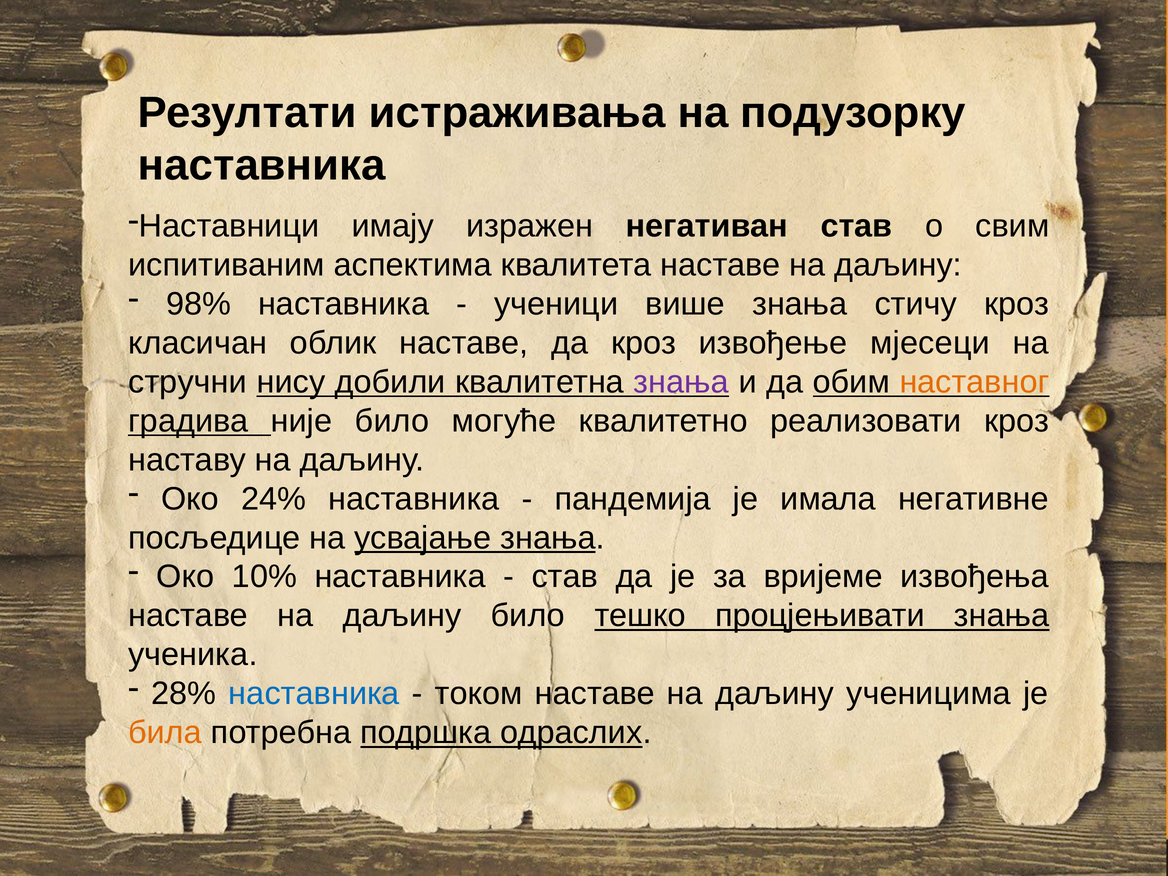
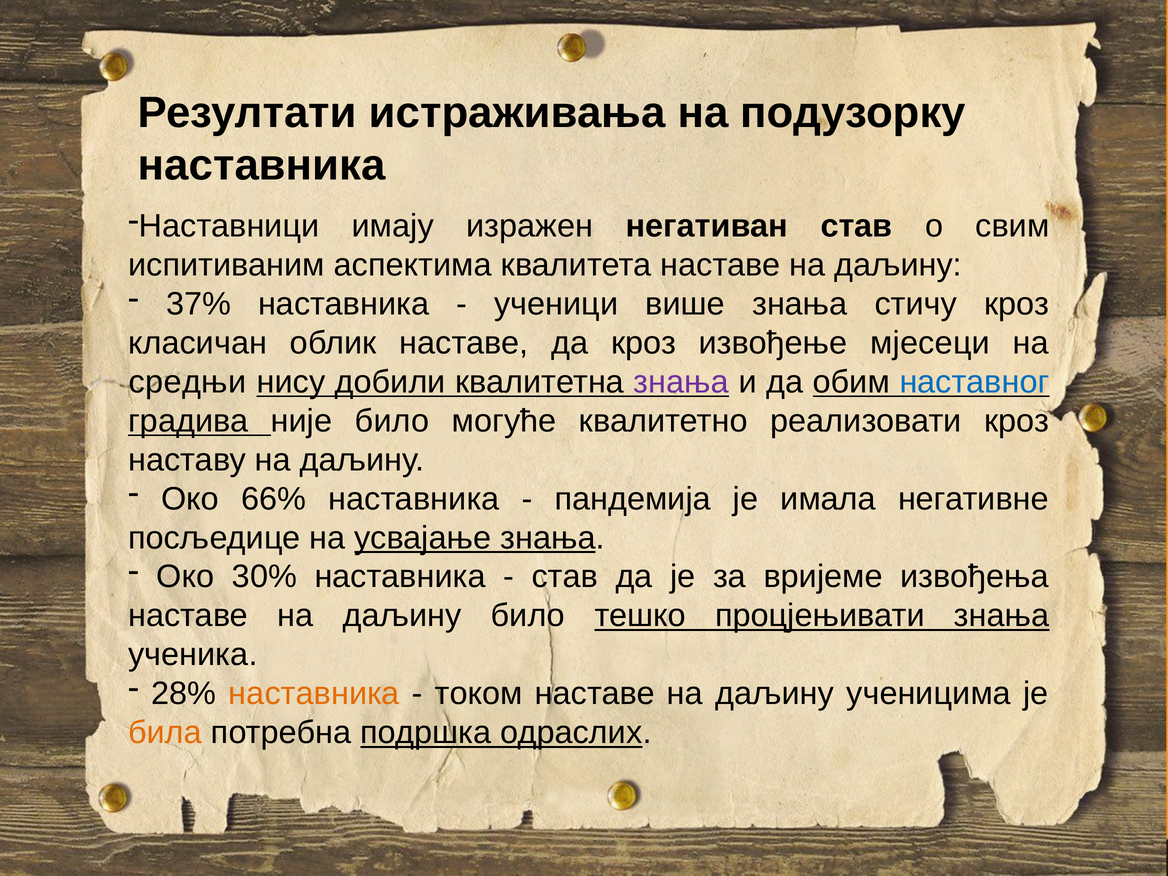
98%: 98% -> 37% (198, 304)
стручни: стручни -> средњи (187, 382)
наставног colour: orange -> blue (974, 382)
24%: 24% -> 66% (274, 499)
10%: 10% -> 30% (264, 577)
наставника colour: blue -> orange (314, 694)
